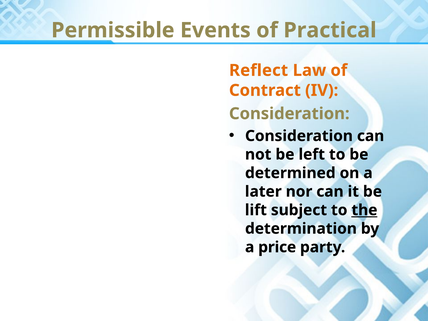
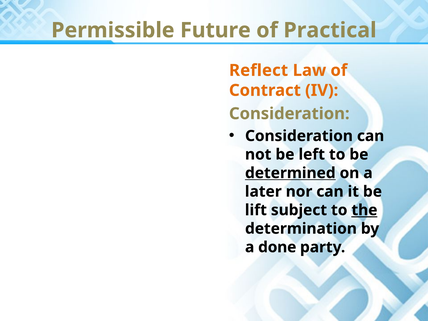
Events: Events -> Future (215, 30)
determined underline: none -> present (290, 173)
price: price -> done (277, 247)
